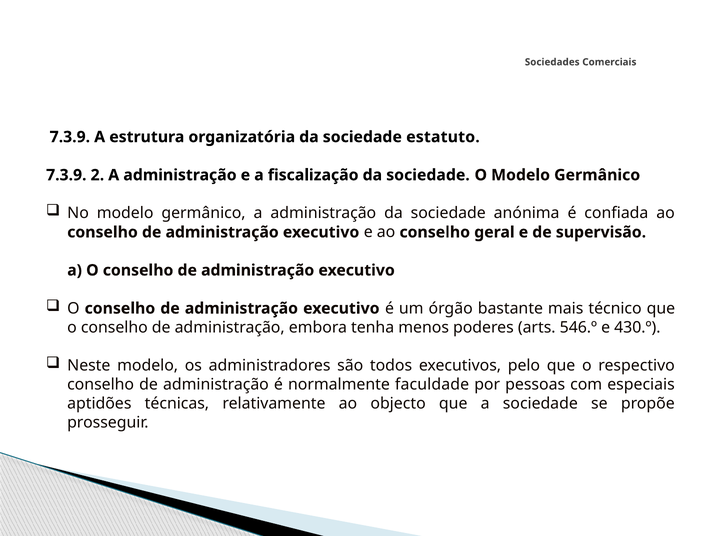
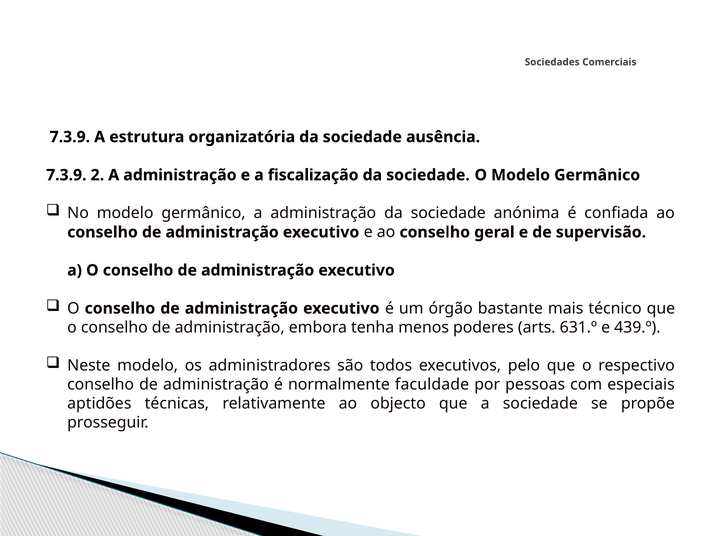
estatuto: estatuto -> ausência (443, 137)
546.º: 546.º -> 631.º (578, 328)
430.º: 430.º -> 439.º (637, 328)
